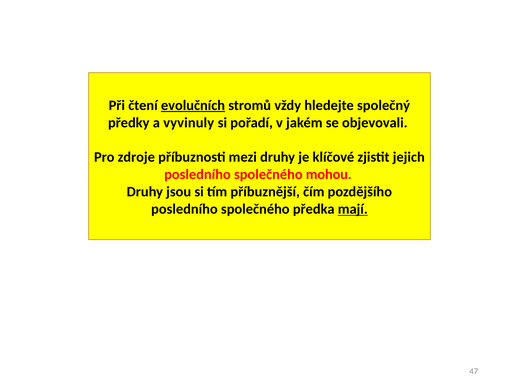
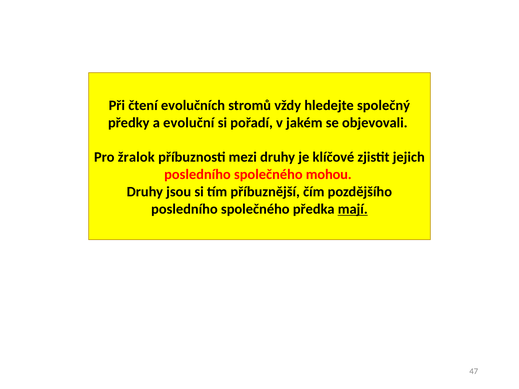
evolučních underline: present -> none (193, 105)
vyvinuly: vyvinuly -> evoluční (189, 123)
zdroje: zdroje -> žralok (136, 157)
